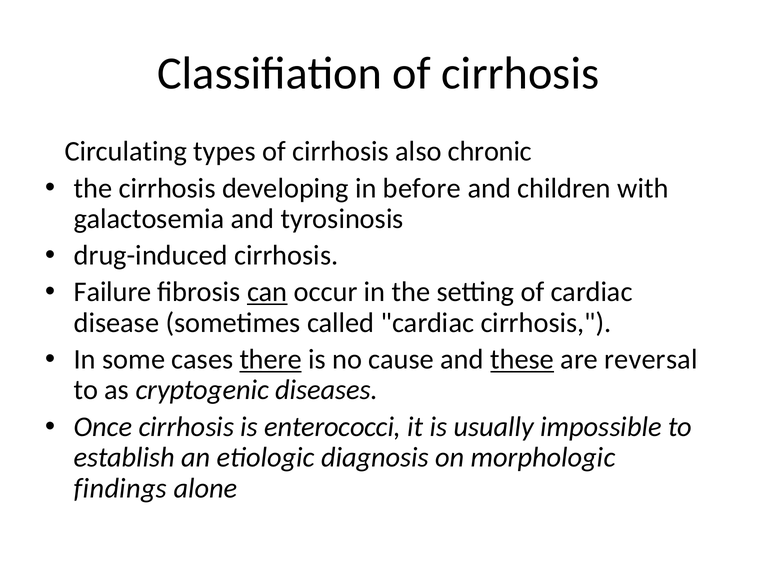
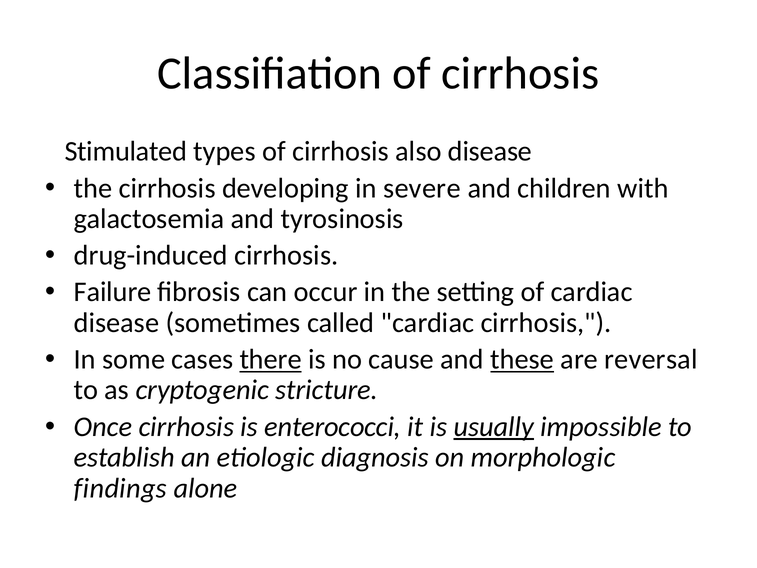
Circulating: Circulating -> Stimulated (126, 151)
also chronic: chronic -> disease (490, 151)
before: before -> severe (422, 188)
can underline: present -> none (267, 292)
diseases: diseases -> stricture (327, 390)
usually underline: none -> present (494, 427)
